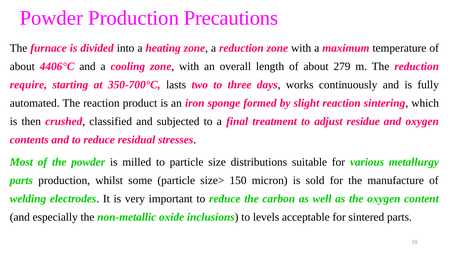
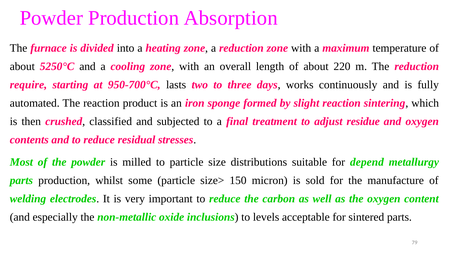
Precautions: Precautions -> Absorption (231, 18)
4406°C: 4406°C -> 5250°C (57, 67)
279: 279 -> 220 (342, 67)
350-700°C: 350-700°C -> 950-700°C (134, 85)
various: various -> depend (367, 162)
